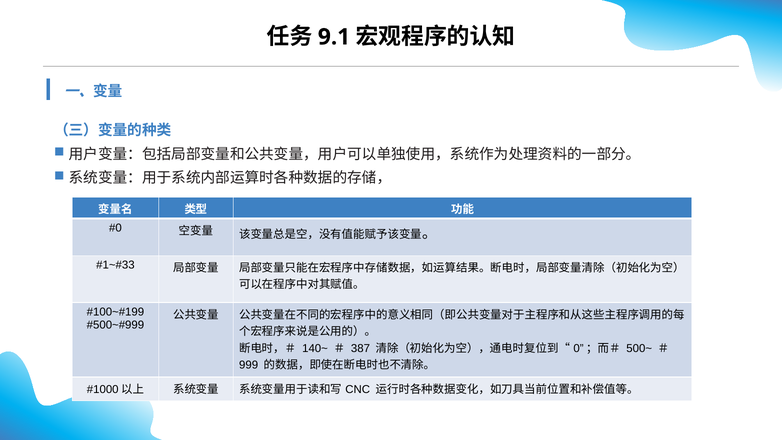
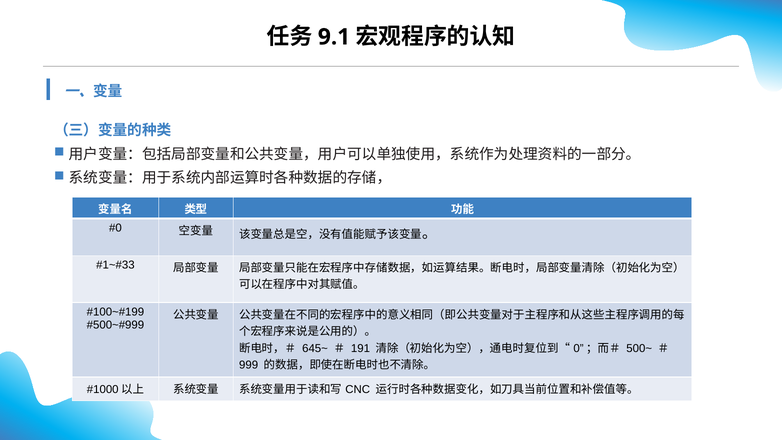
140~: 140~ -> 645~ (315, 348)
387: 387 -> 191 (360, 348)
